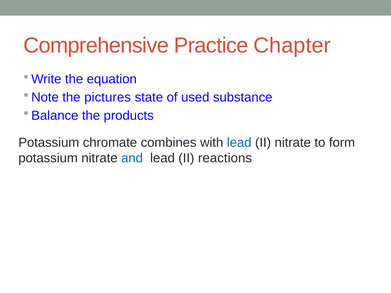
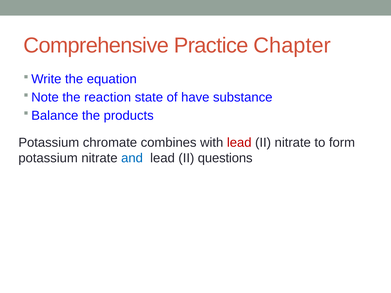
pictures: pictures -> reaction (108, 97)
used: used -> have (195, 97)
lead colour: blue -> red (239, 143)
reactions: reactions -> questions (225, 158)
